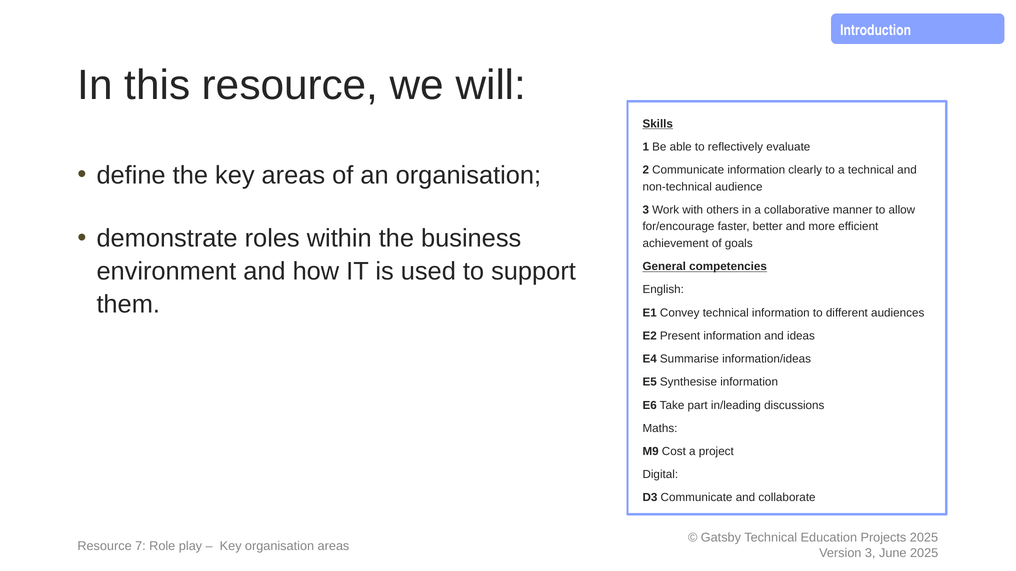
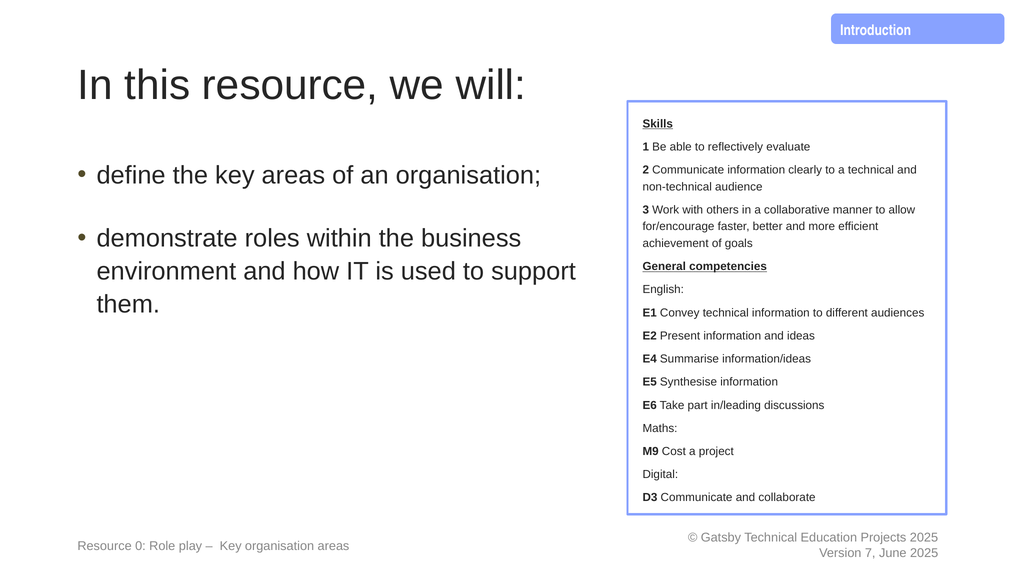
7: 7 -> 0 (140, 546)
3: 3 -> 7 (870, 553)
